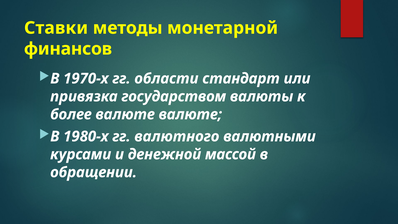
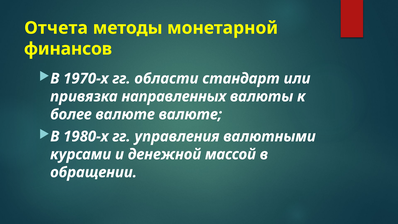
Ставки: Ставки -> Отчета (56, 28)
государством: государством -> направленных (174, 96)
валютного: валютного -> управления (177, 136)
